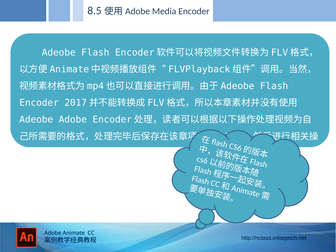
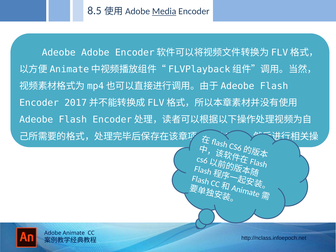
Media underline: none -> present (164, 11)
Adeobe Flash: Flash -> Adobe (95, 52)
Adeobe Adobe: Adobe -> Flash (73, 120)
